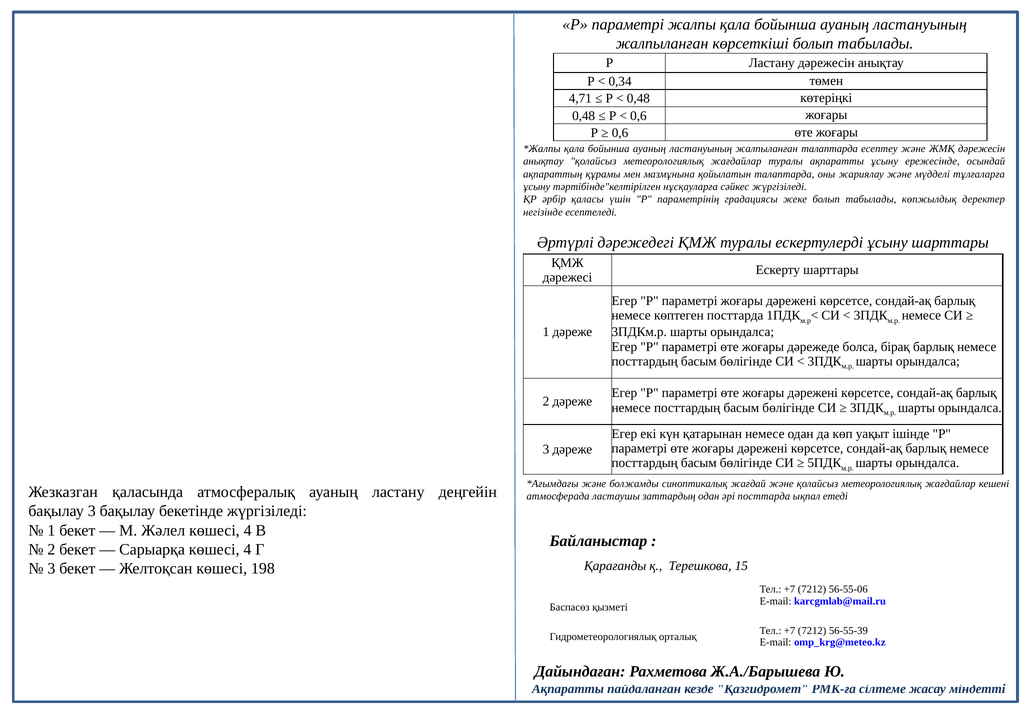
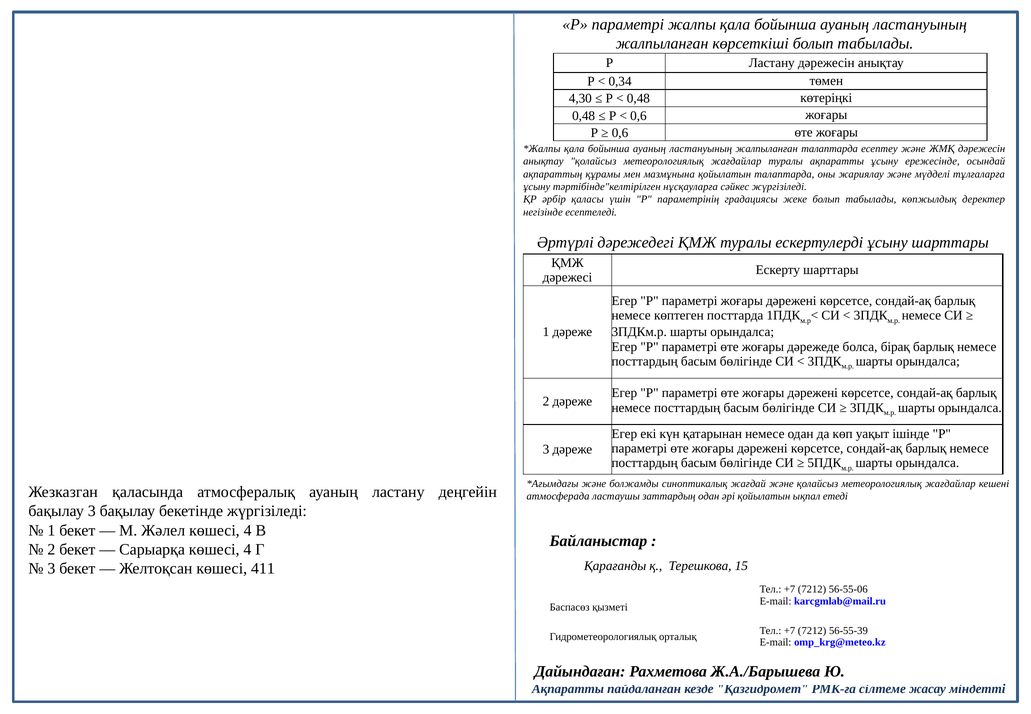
4,71: 4,71 -> 4,30 (580, 99)
әрі посттарда: посттарда -> қойылатын (764, 496)
198: 198 -> 411 (263, 568)
